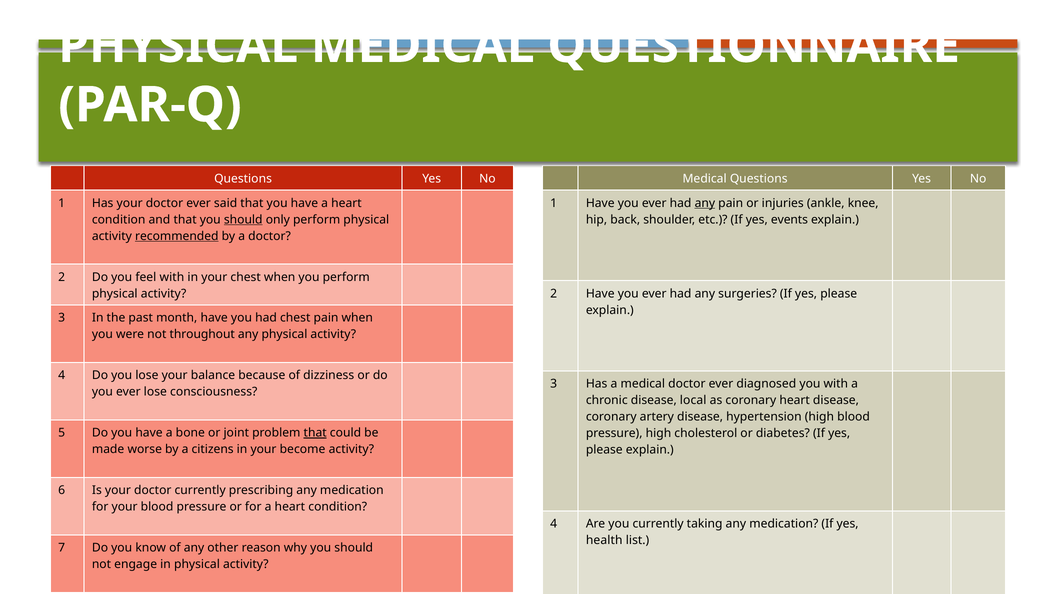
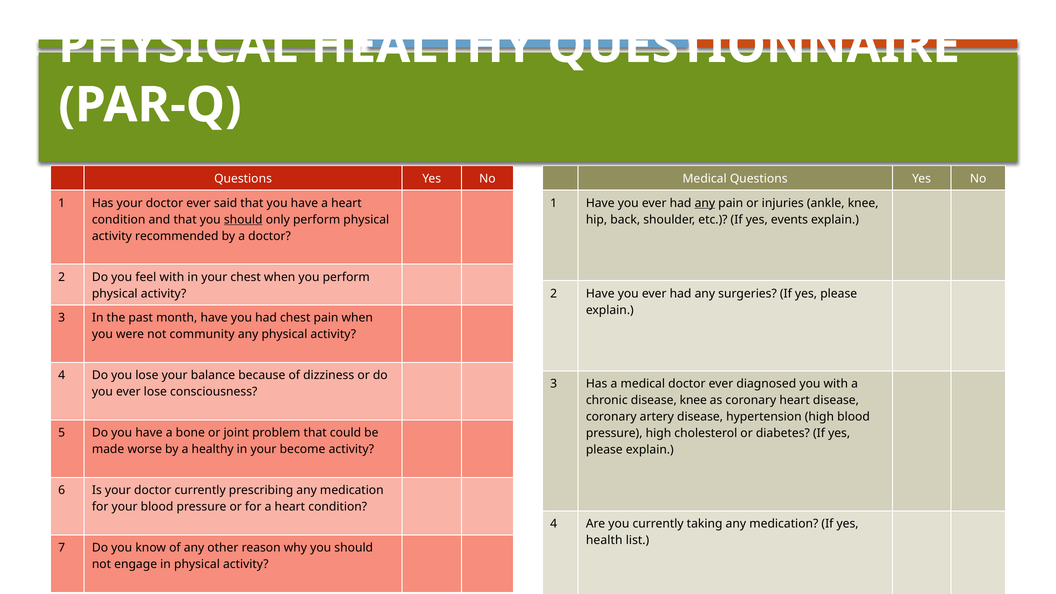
PHYSICAL MEDICAL: MEDICAL -> HEALTHY (423, 46)
recommended underline: present -> none (177, 236)
throughout: throughout -> community (202, 334)
disease local: local -> knee (693, 400)
that underline: present -> none (315, 433)
a citizens: citizens -> healthy (213, 449)
